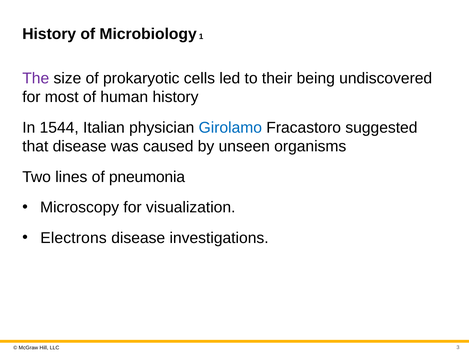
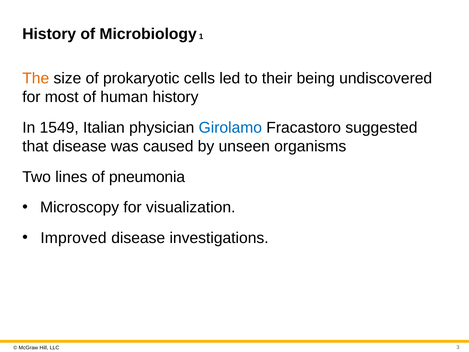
The colour: purple -> orange (36, 78)
1544: 1544 -> 1549 (59, 128)
Electrons: Electrons -> Improved (73, 238)
